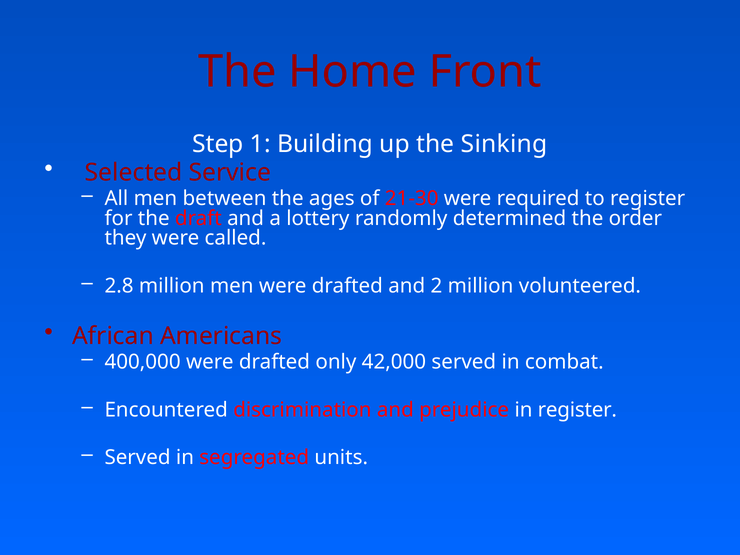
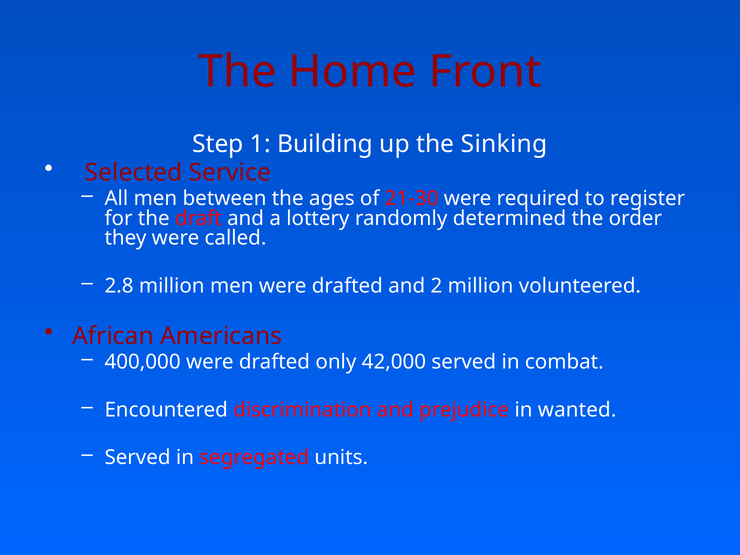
in register: register -> wanted (577, 410)
